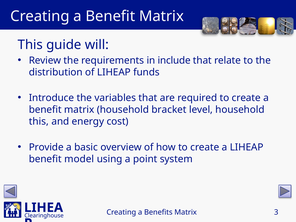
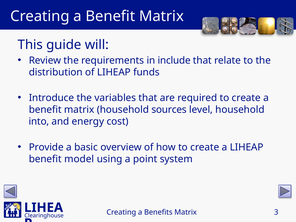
bracket: bracket -> sources (169, 110)
this: this -> into (39, 122)
